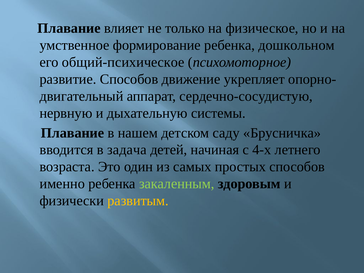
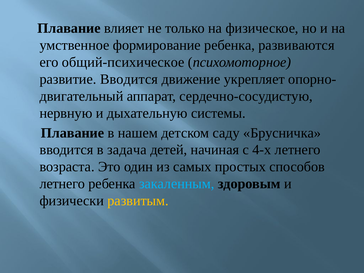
дошкольном: дошкольном -> развиваются (296, 45)
развитие Способов: Способов -> Вводится (129, 79)
именно: именно -> летнего (62, 184)
закаленным colour: light green -> light blue (177, 184)
